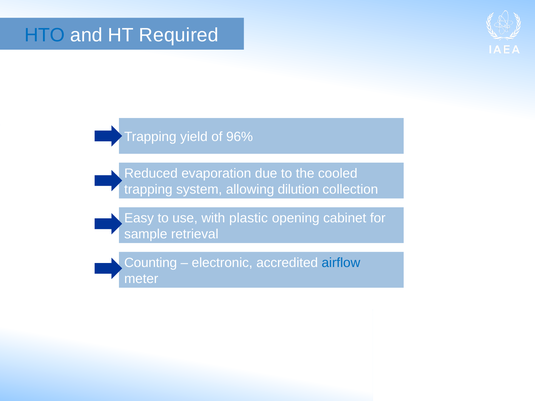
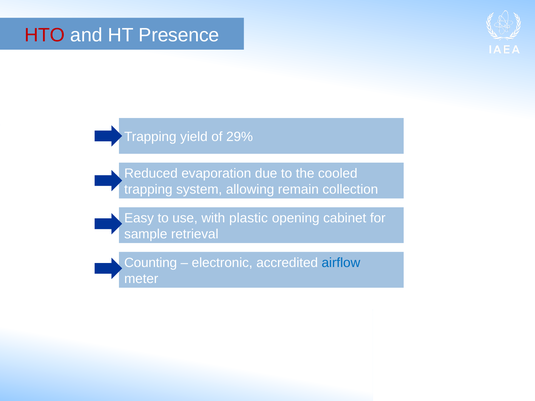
HTO colour: blue -> red (45, 35)
Required: Required -> Presence (179, 35)
96%: 96% -> 29% (240, 137)
dilution: dilution -> remain (298, 190)
